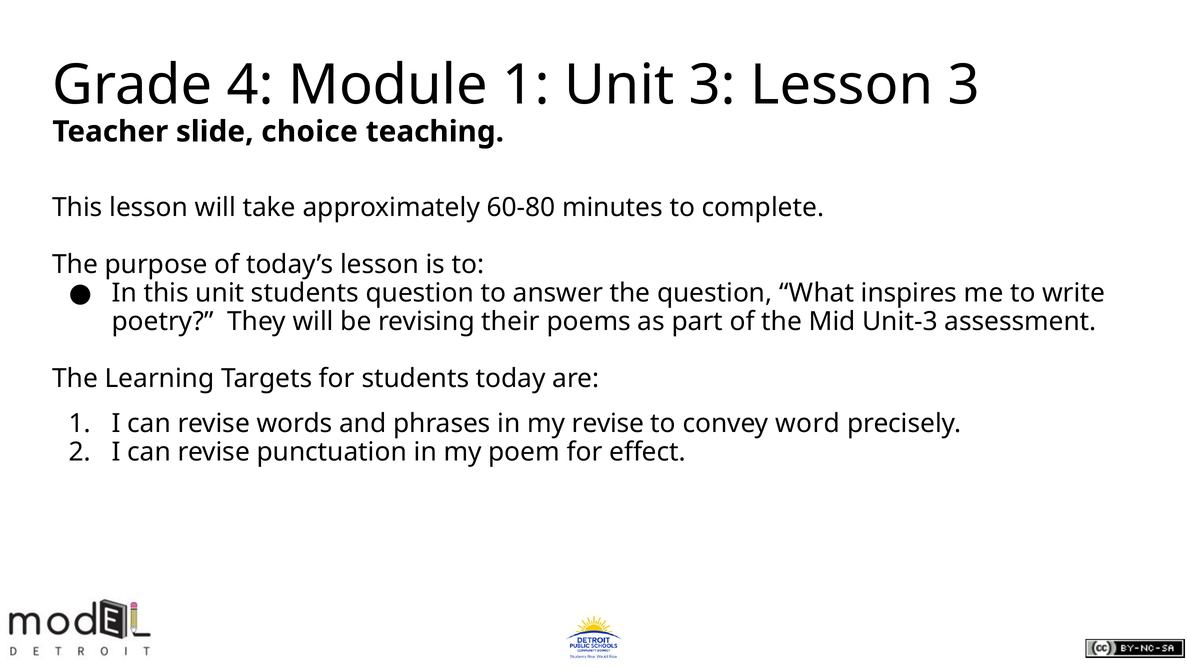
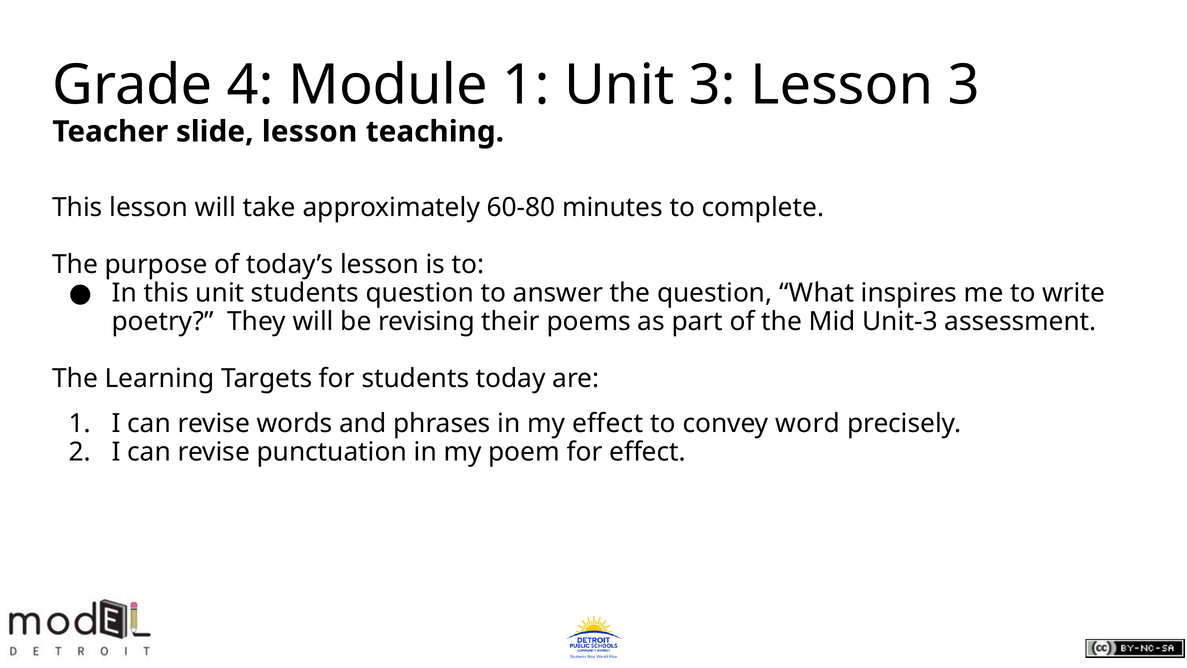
slide choice: choice -> lesson (309, 132)
my revise: revise -> effect (608, 423)
